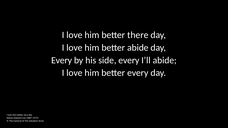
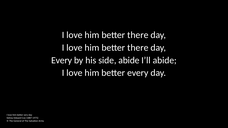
abide: abide -> there (138, 48)
side every: every -> abide (129, 60)
